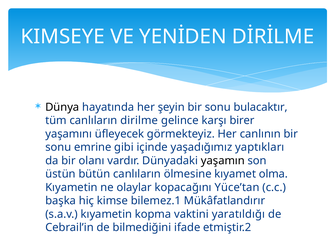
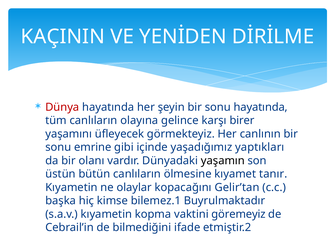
KIMSEYE: KIMSEYE -> KAÇININ (63, 37)
Dünya colour: black -> red (62, 107)
sonu bulacaktır: bulacaktır -> hayatında (261, 107)
dirilme: dirilme -> olayına (139, 121)
olma: olma -> tanır (273, 174)
Yüce’tan: Yüce’tan -> Gelir’tan (237, 188)
Mükâfatlandırır: Mükâfatlandırır -> Buyrulmaktadır (225, 201)
yaratıldığı: yaratıldığı -> göremeyiz (239, 214)
